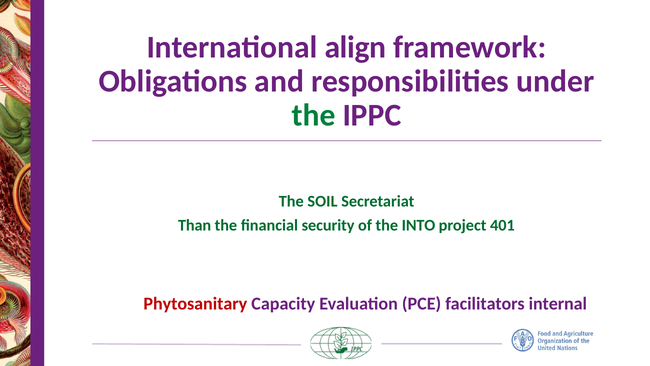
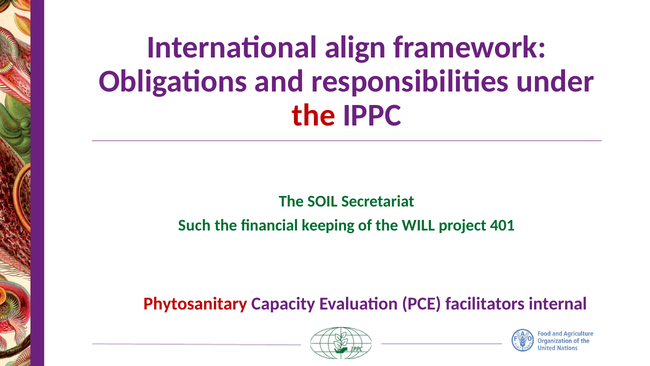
the colour: green -> red (314, 115)
Than: Than -> Such (194, 225)
security: security -> keeping (328, 225)
INTO: INTO -> WILL (418, 225)
